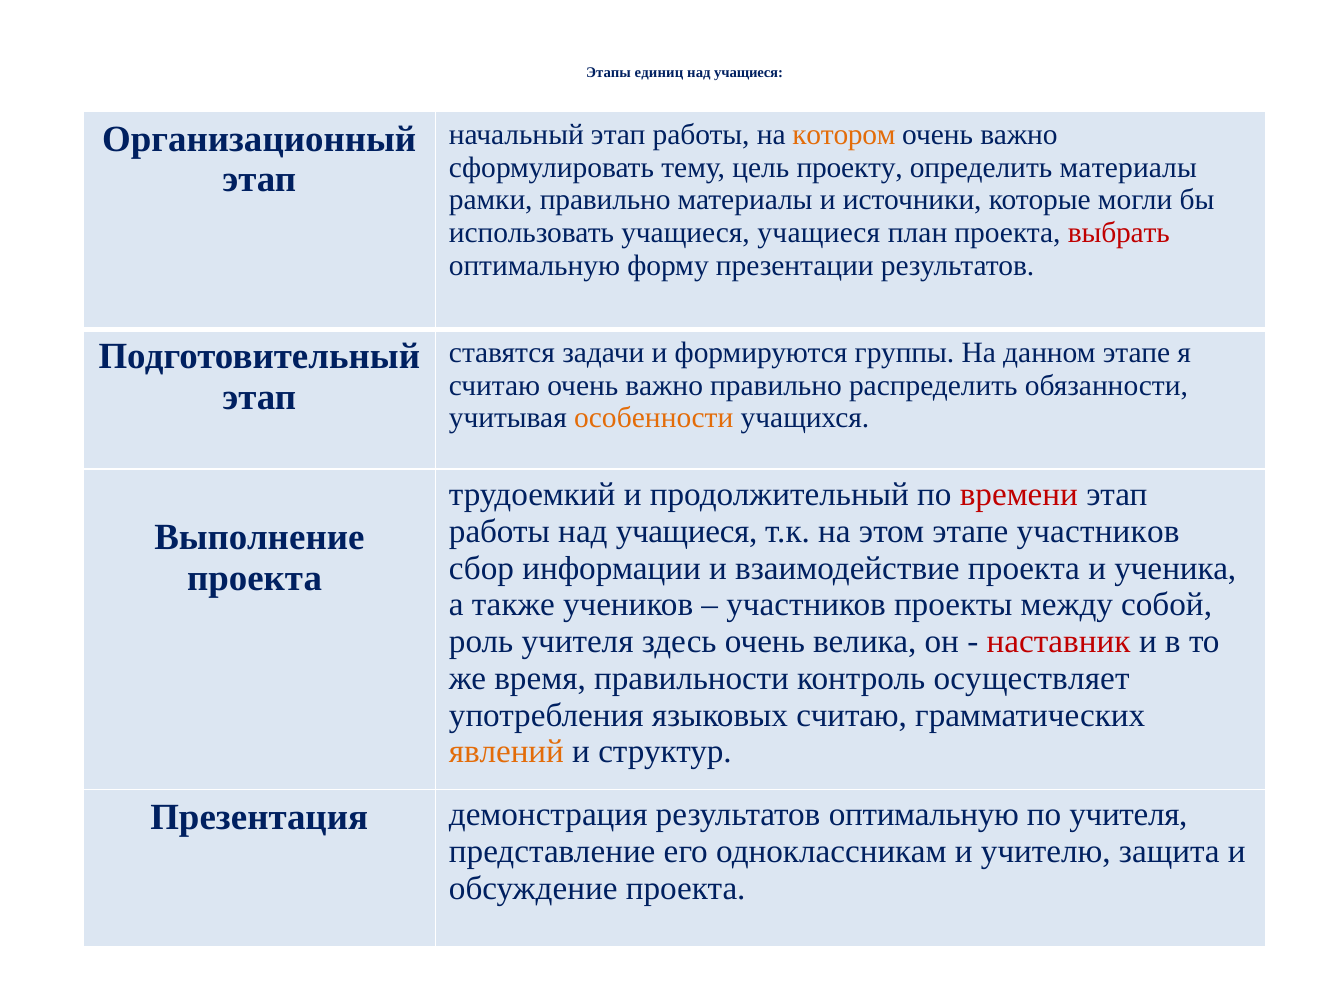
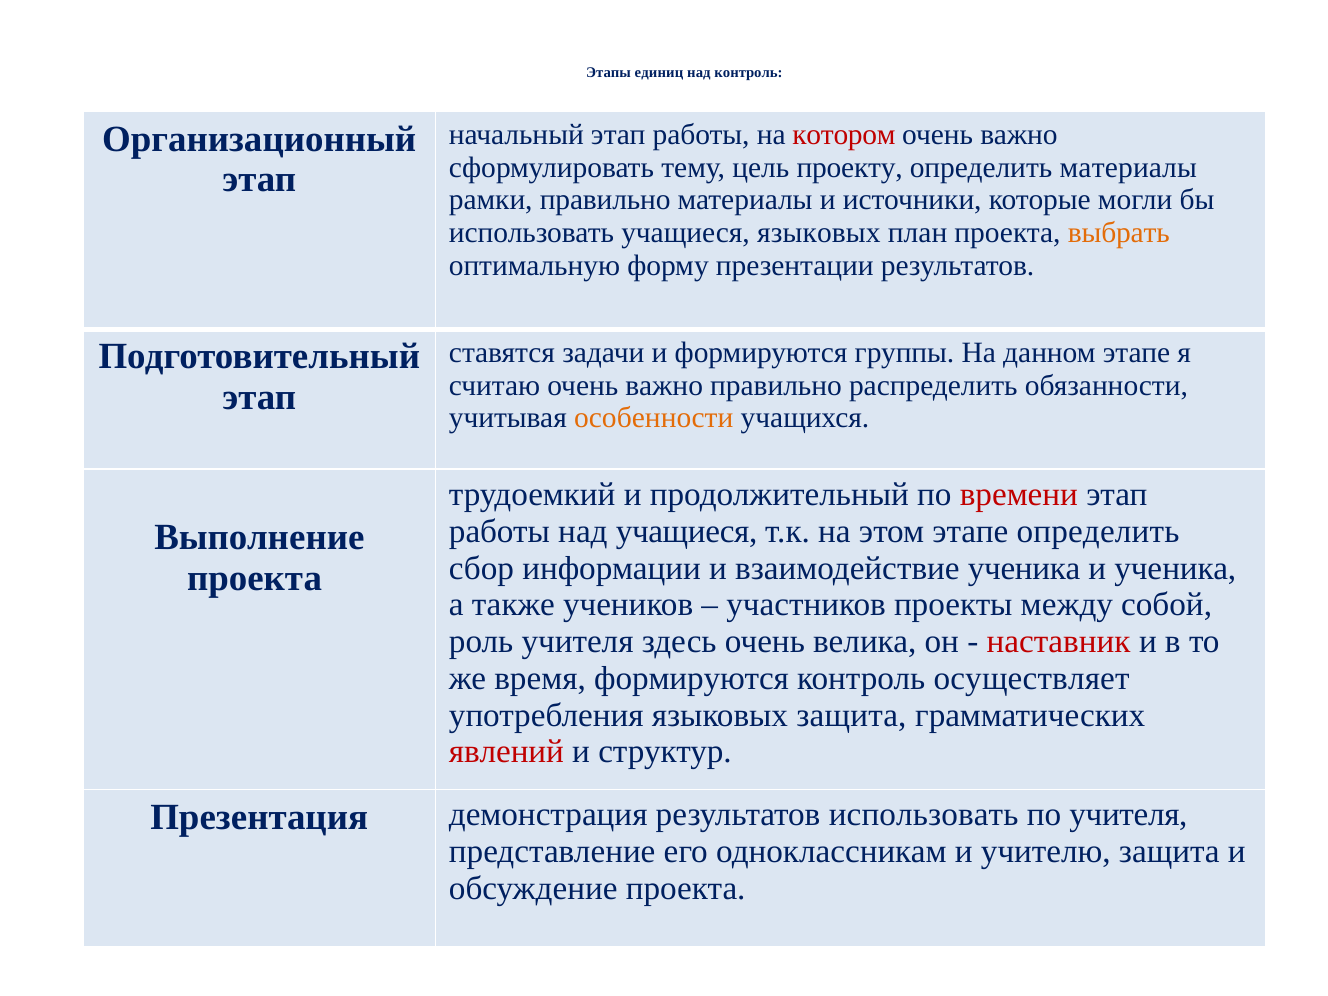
учащиеся: учащиеся -> контроль (748, 72)
котором colour: orange -> red (844, 135)
учащиеся учащиеся: учащиеся -> языковых (819, 233)
выбрать colour: red -> orange (1119, 233)
этапе участников: участников -> определить (1098, 531)
взаимодействие проекта: проекта -> ученика (1024, 568)
время правильности: правильности -> формируются (692, 678)
языковых считаю: считаю -> защита (851, 715)
явлений colour: orange -> red (506, 752)
результатов оптимальную: оптимальную -> использовать (924, 815)
